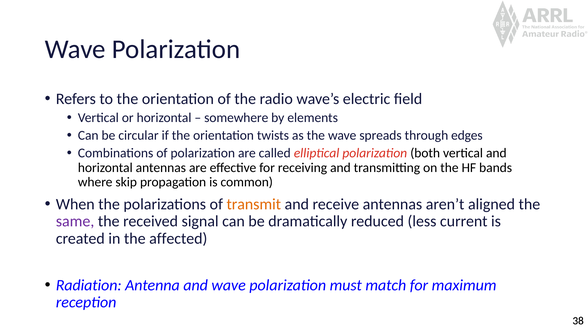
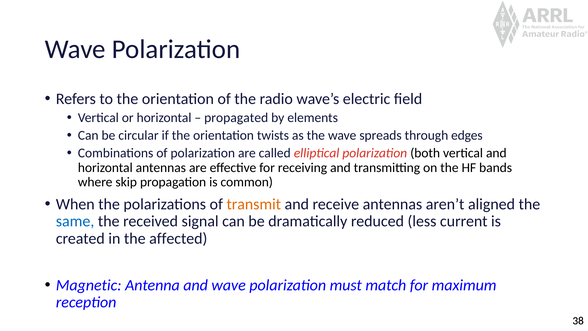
somewhere: somewhere -> propagated (236, 118)
same colour: purple -> blue (75, 221)
Radiation: Radiation -> Magnetic (89, 285)
